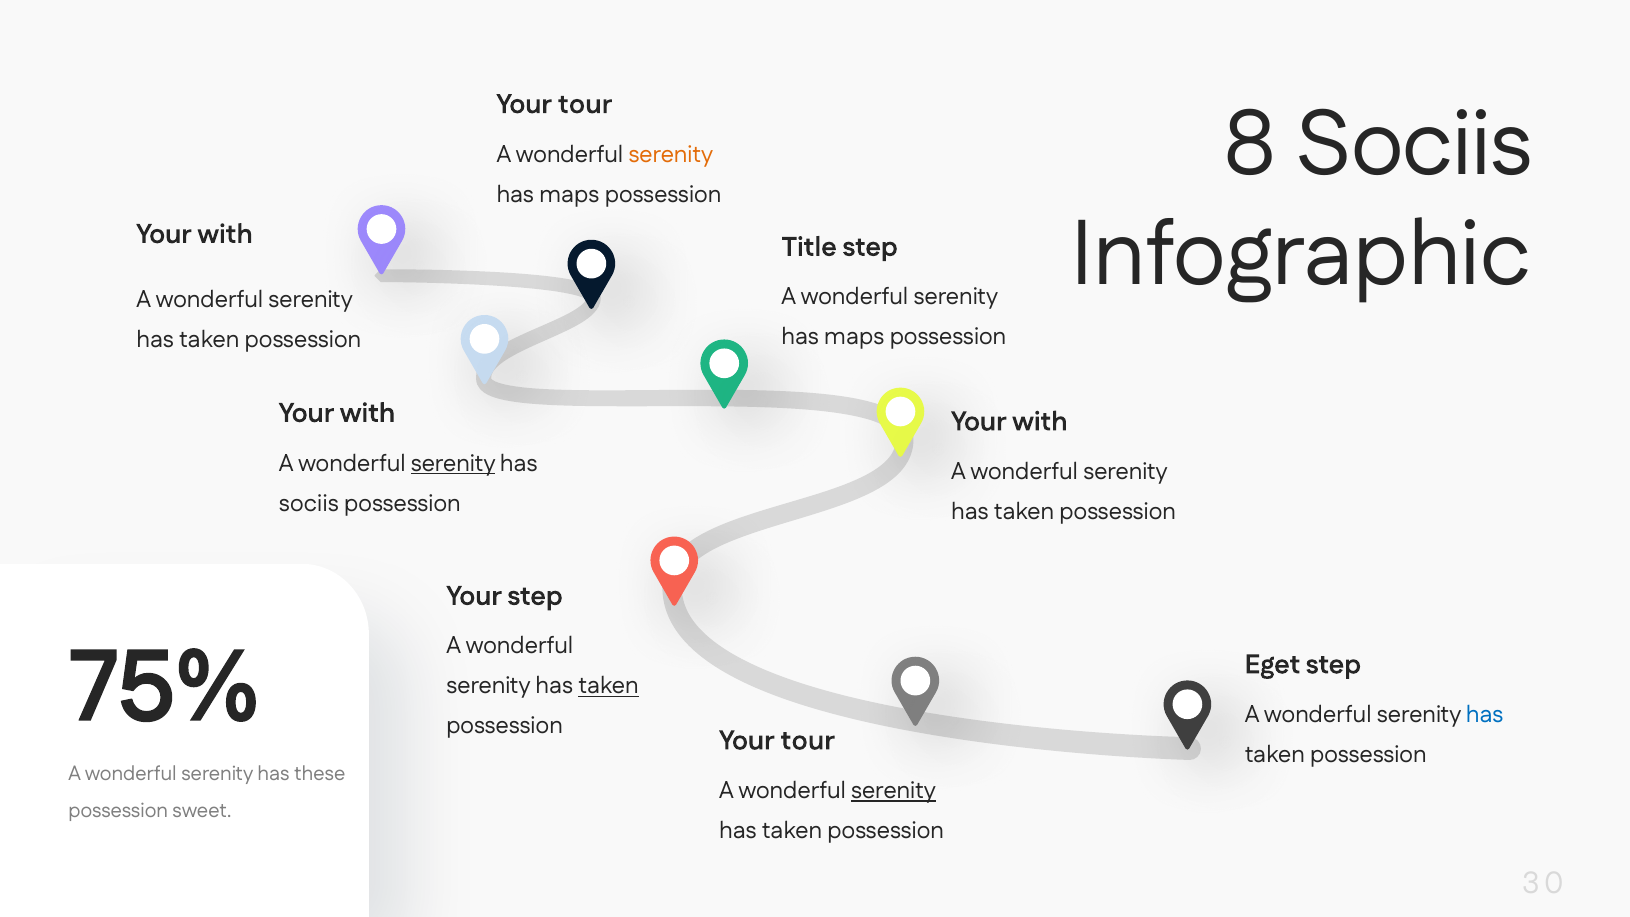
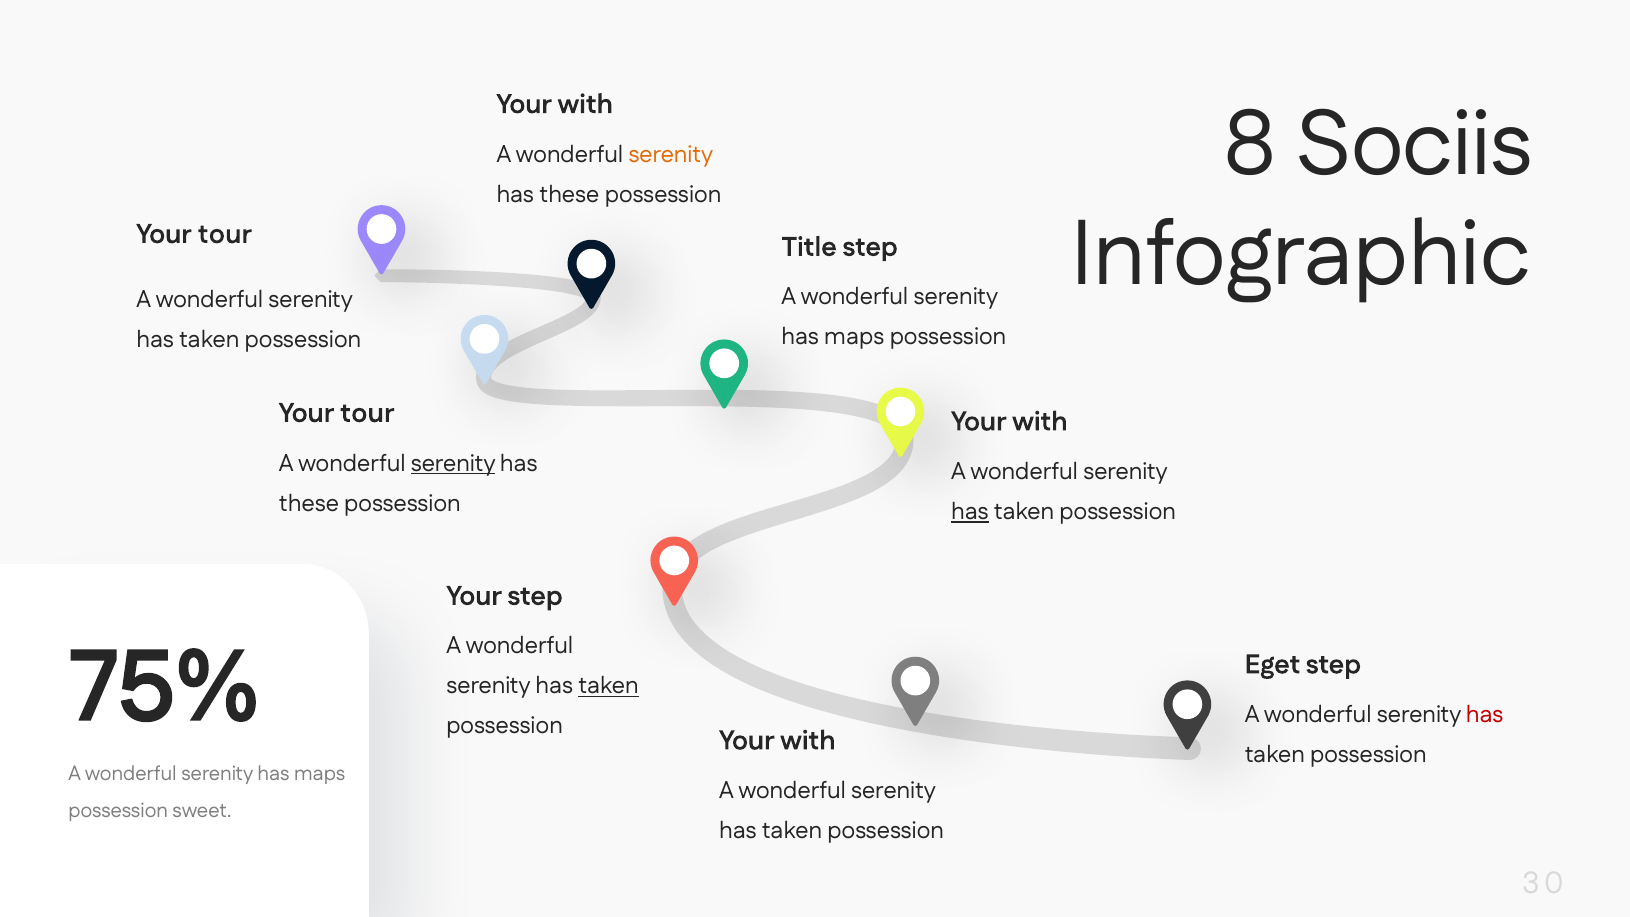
tour: tour -> with (585, 104)
maps: maps -> these (569, 194)
with: with -> tour (225, 234)
with: with -> tour (367, 413)
sociis: sociis -> these (309, 503)
has underline: none -> present (970, 512)
has colour: blue -> red (1485, 715)
tour: tour -> with (808, 740)
these: these -> maps (320, 774)
serenity underline: present -> none (894, 791)
